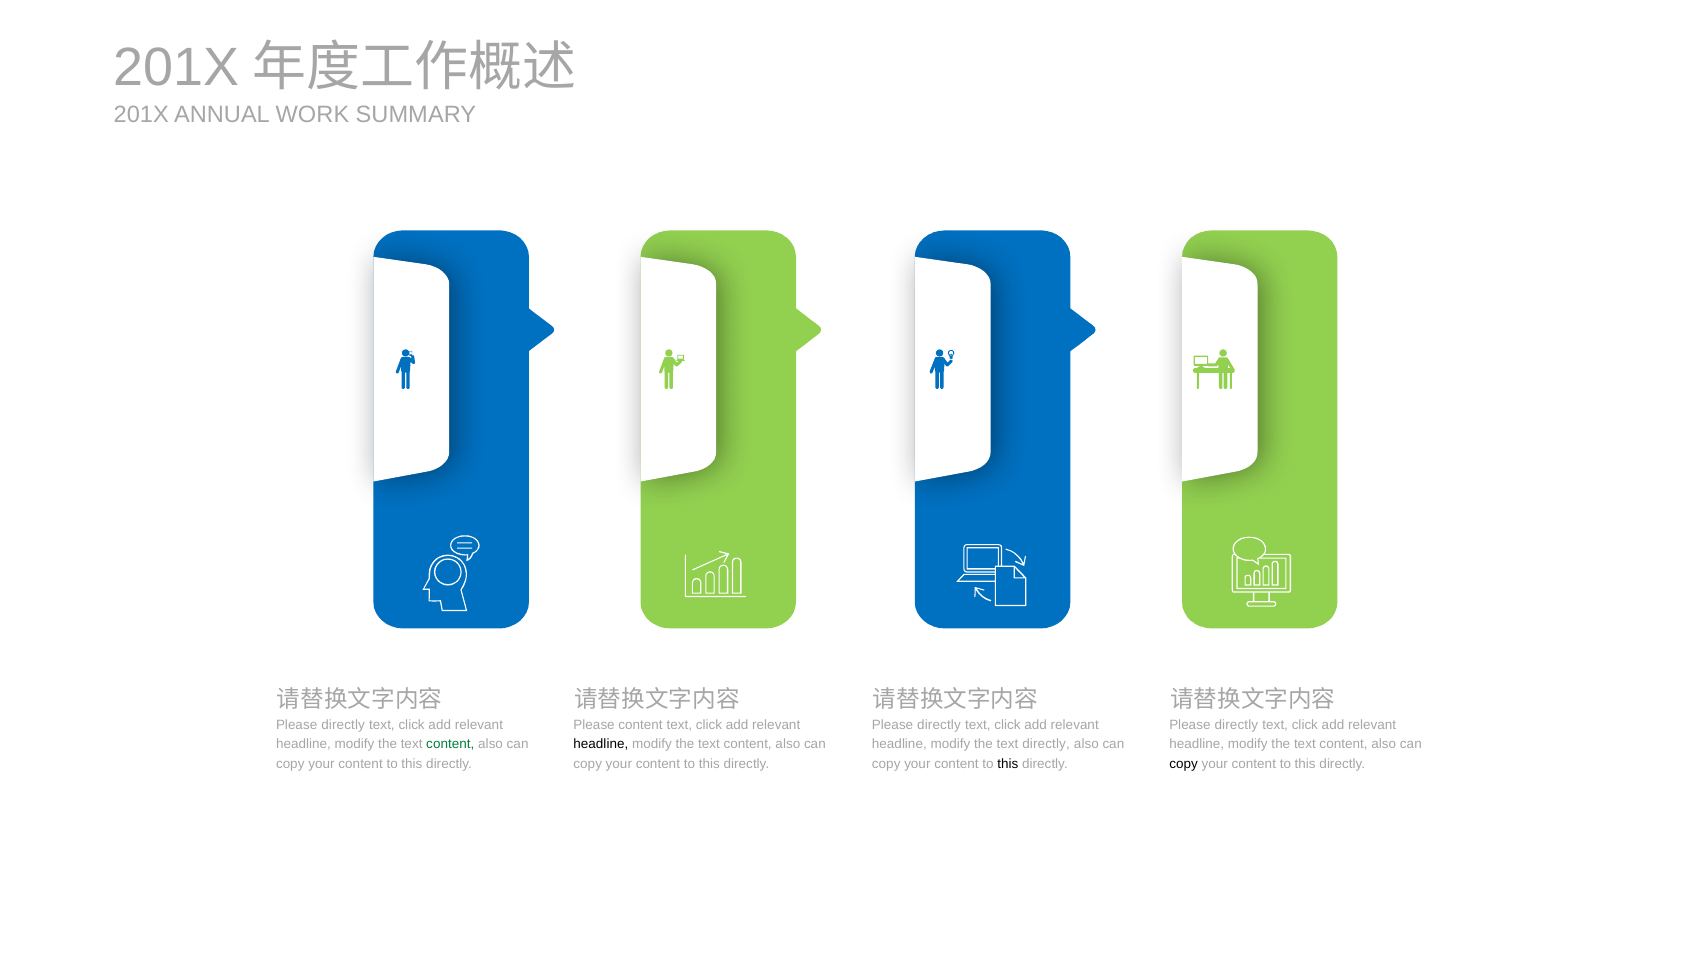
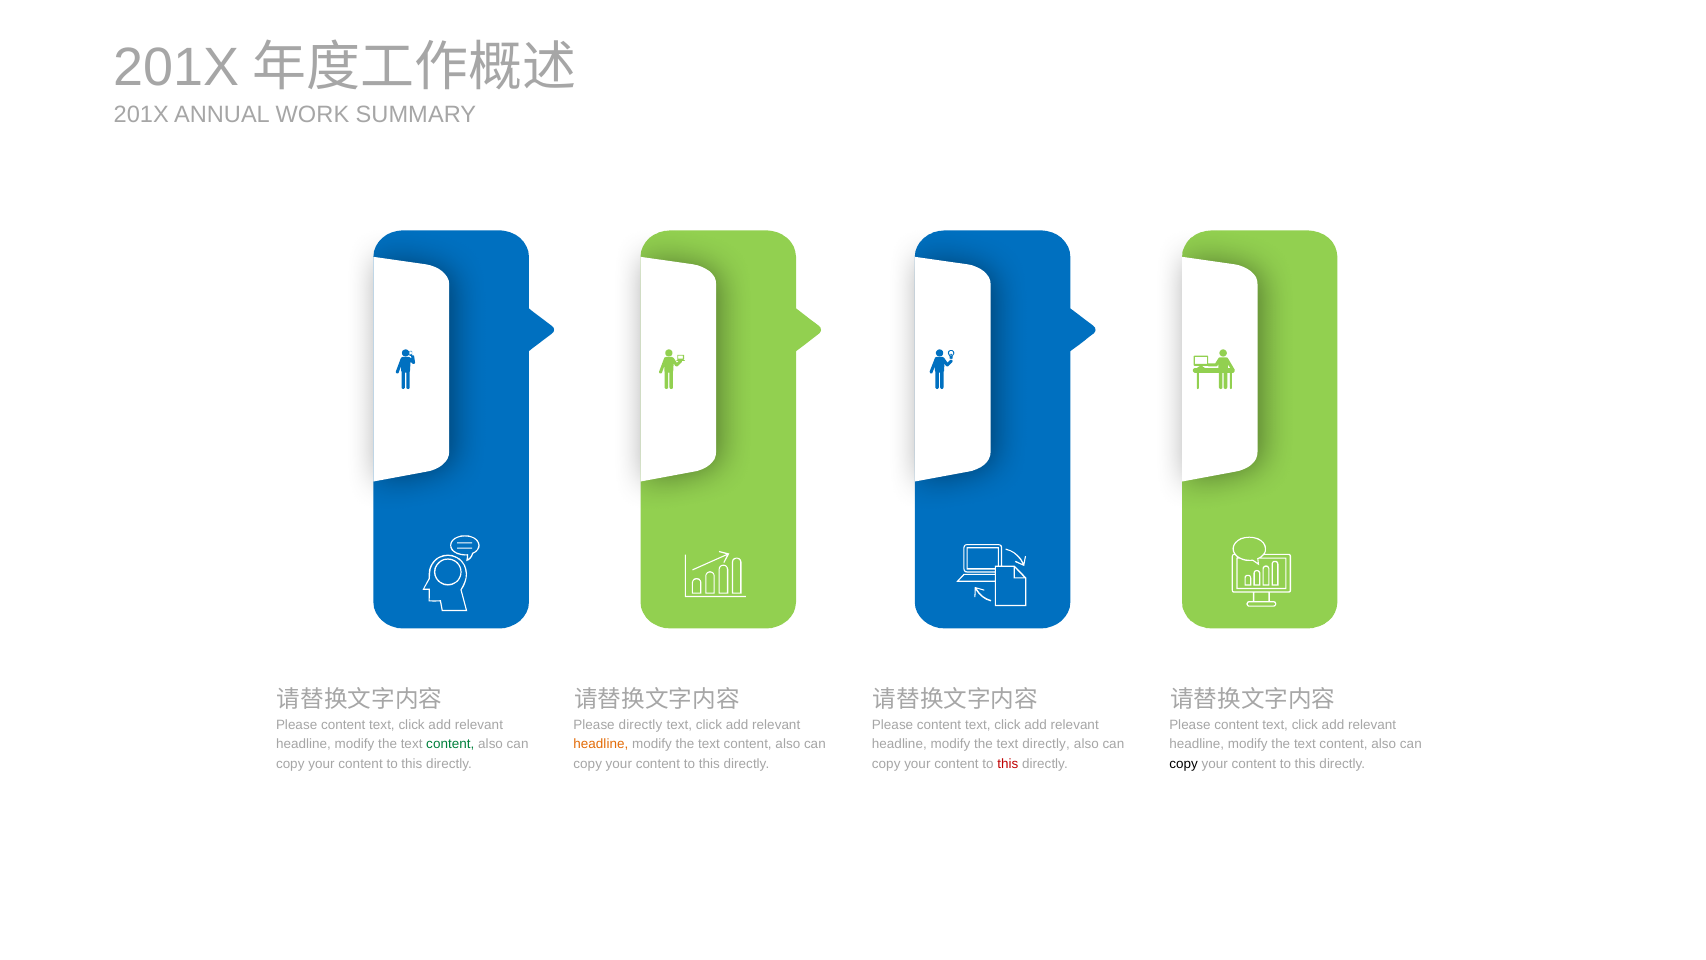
directly: directly -> content (343, 725)
Please content: content -> directly (641, 725)
directly: directly -> content (939, 725)
directly: directly -> content (1236, 725)
headline colour: black -> orange (601, 744)
this colour: black -> red (1008, 763)
